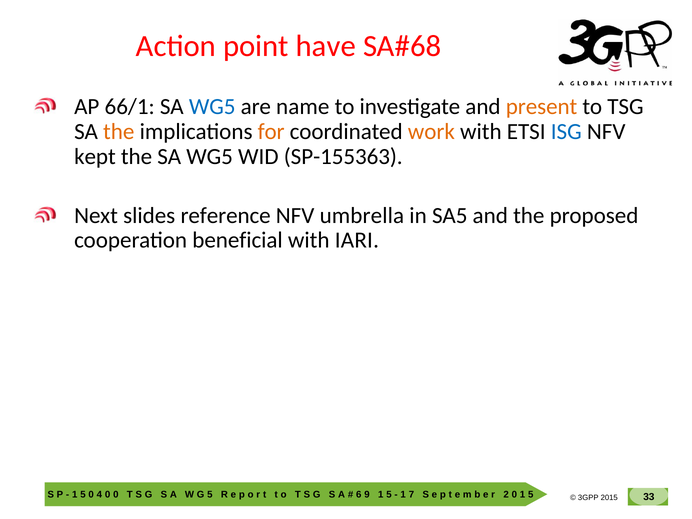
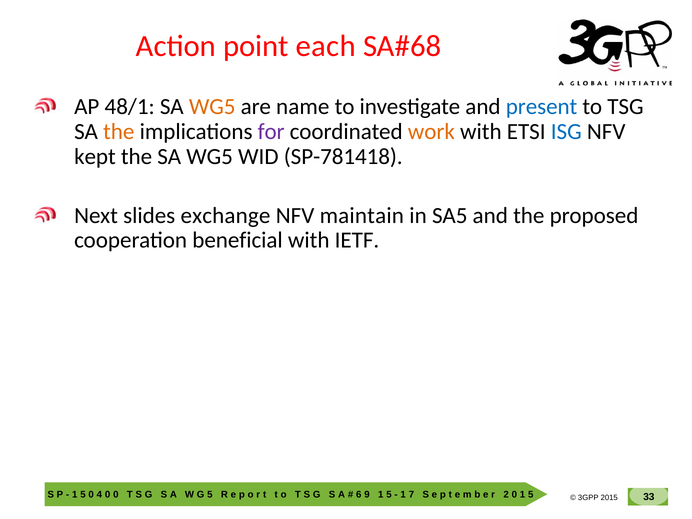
have: have -> each (326, 46)
66/1: 66/1 -> 48/1 (130, 107)
WG5 colour: blue -> orange (212, 107)
present colour: orange -> blue (542, 107)
for colour: orange -> purple (271, 132)
SP-155363: SP-155363 -> SP-781418 (343, 156)
reference: reference -> exchange (225, 215)
umbrella: umbrella -> maintain (362, 215)
IARI: IARI -> IETF (357, 240)
